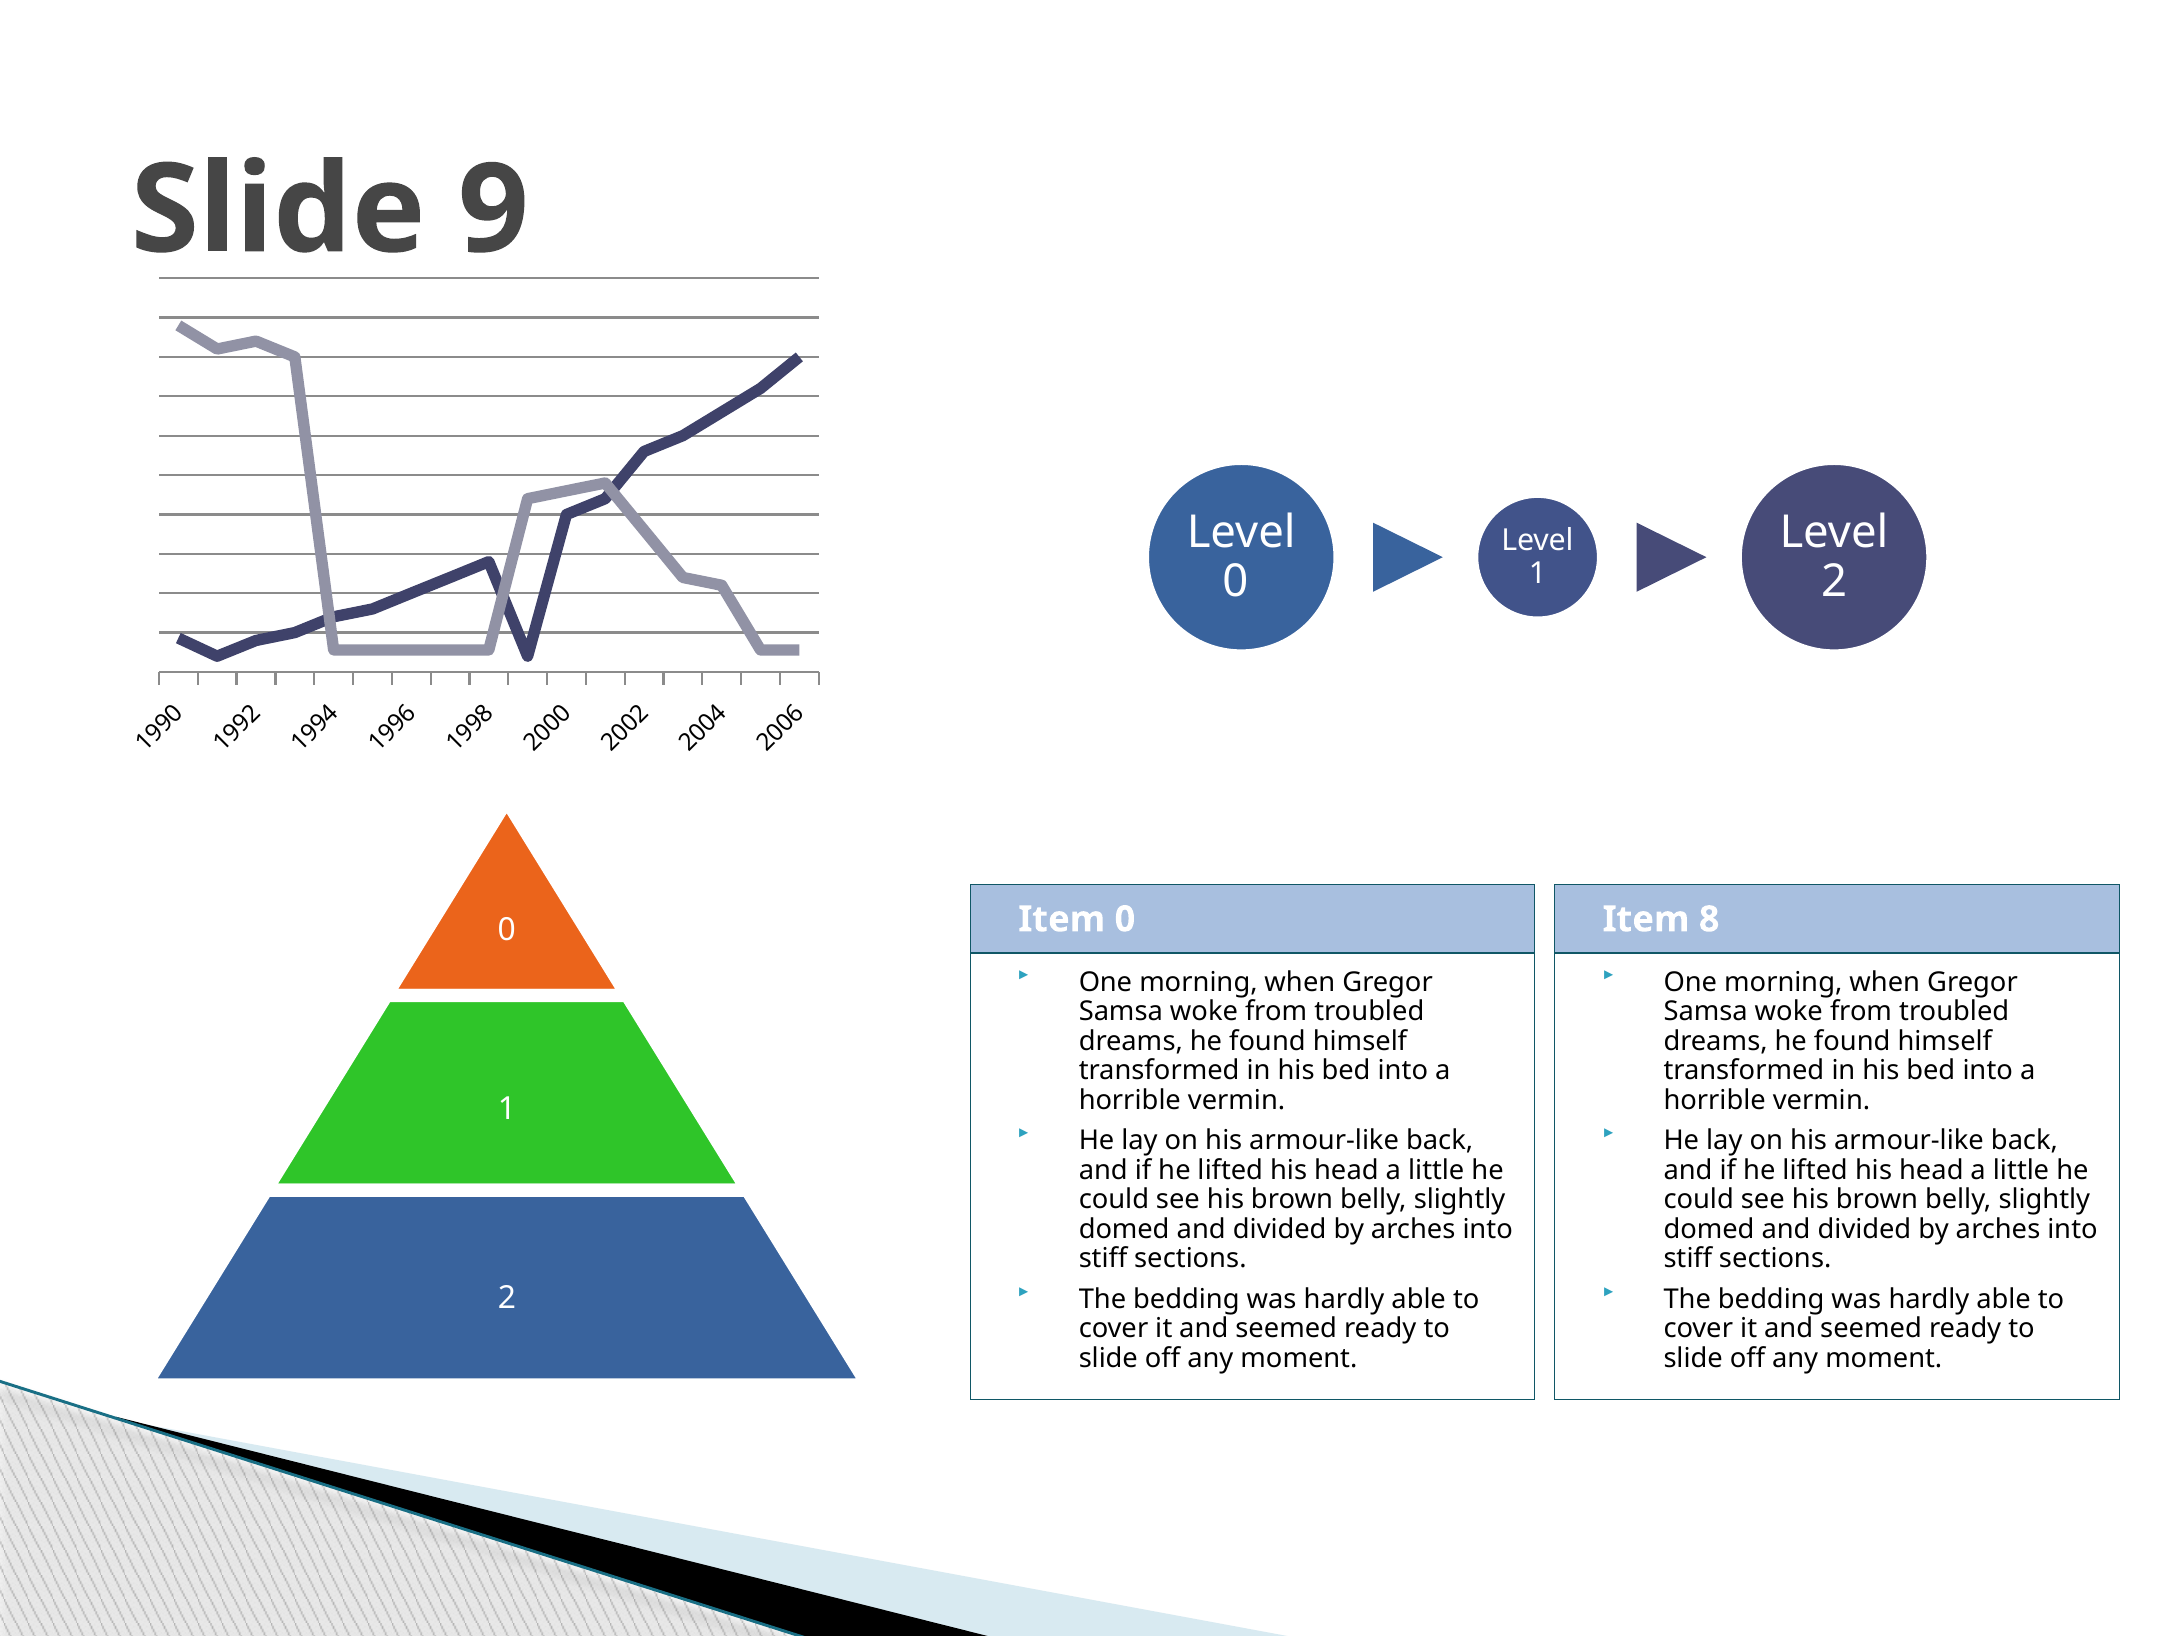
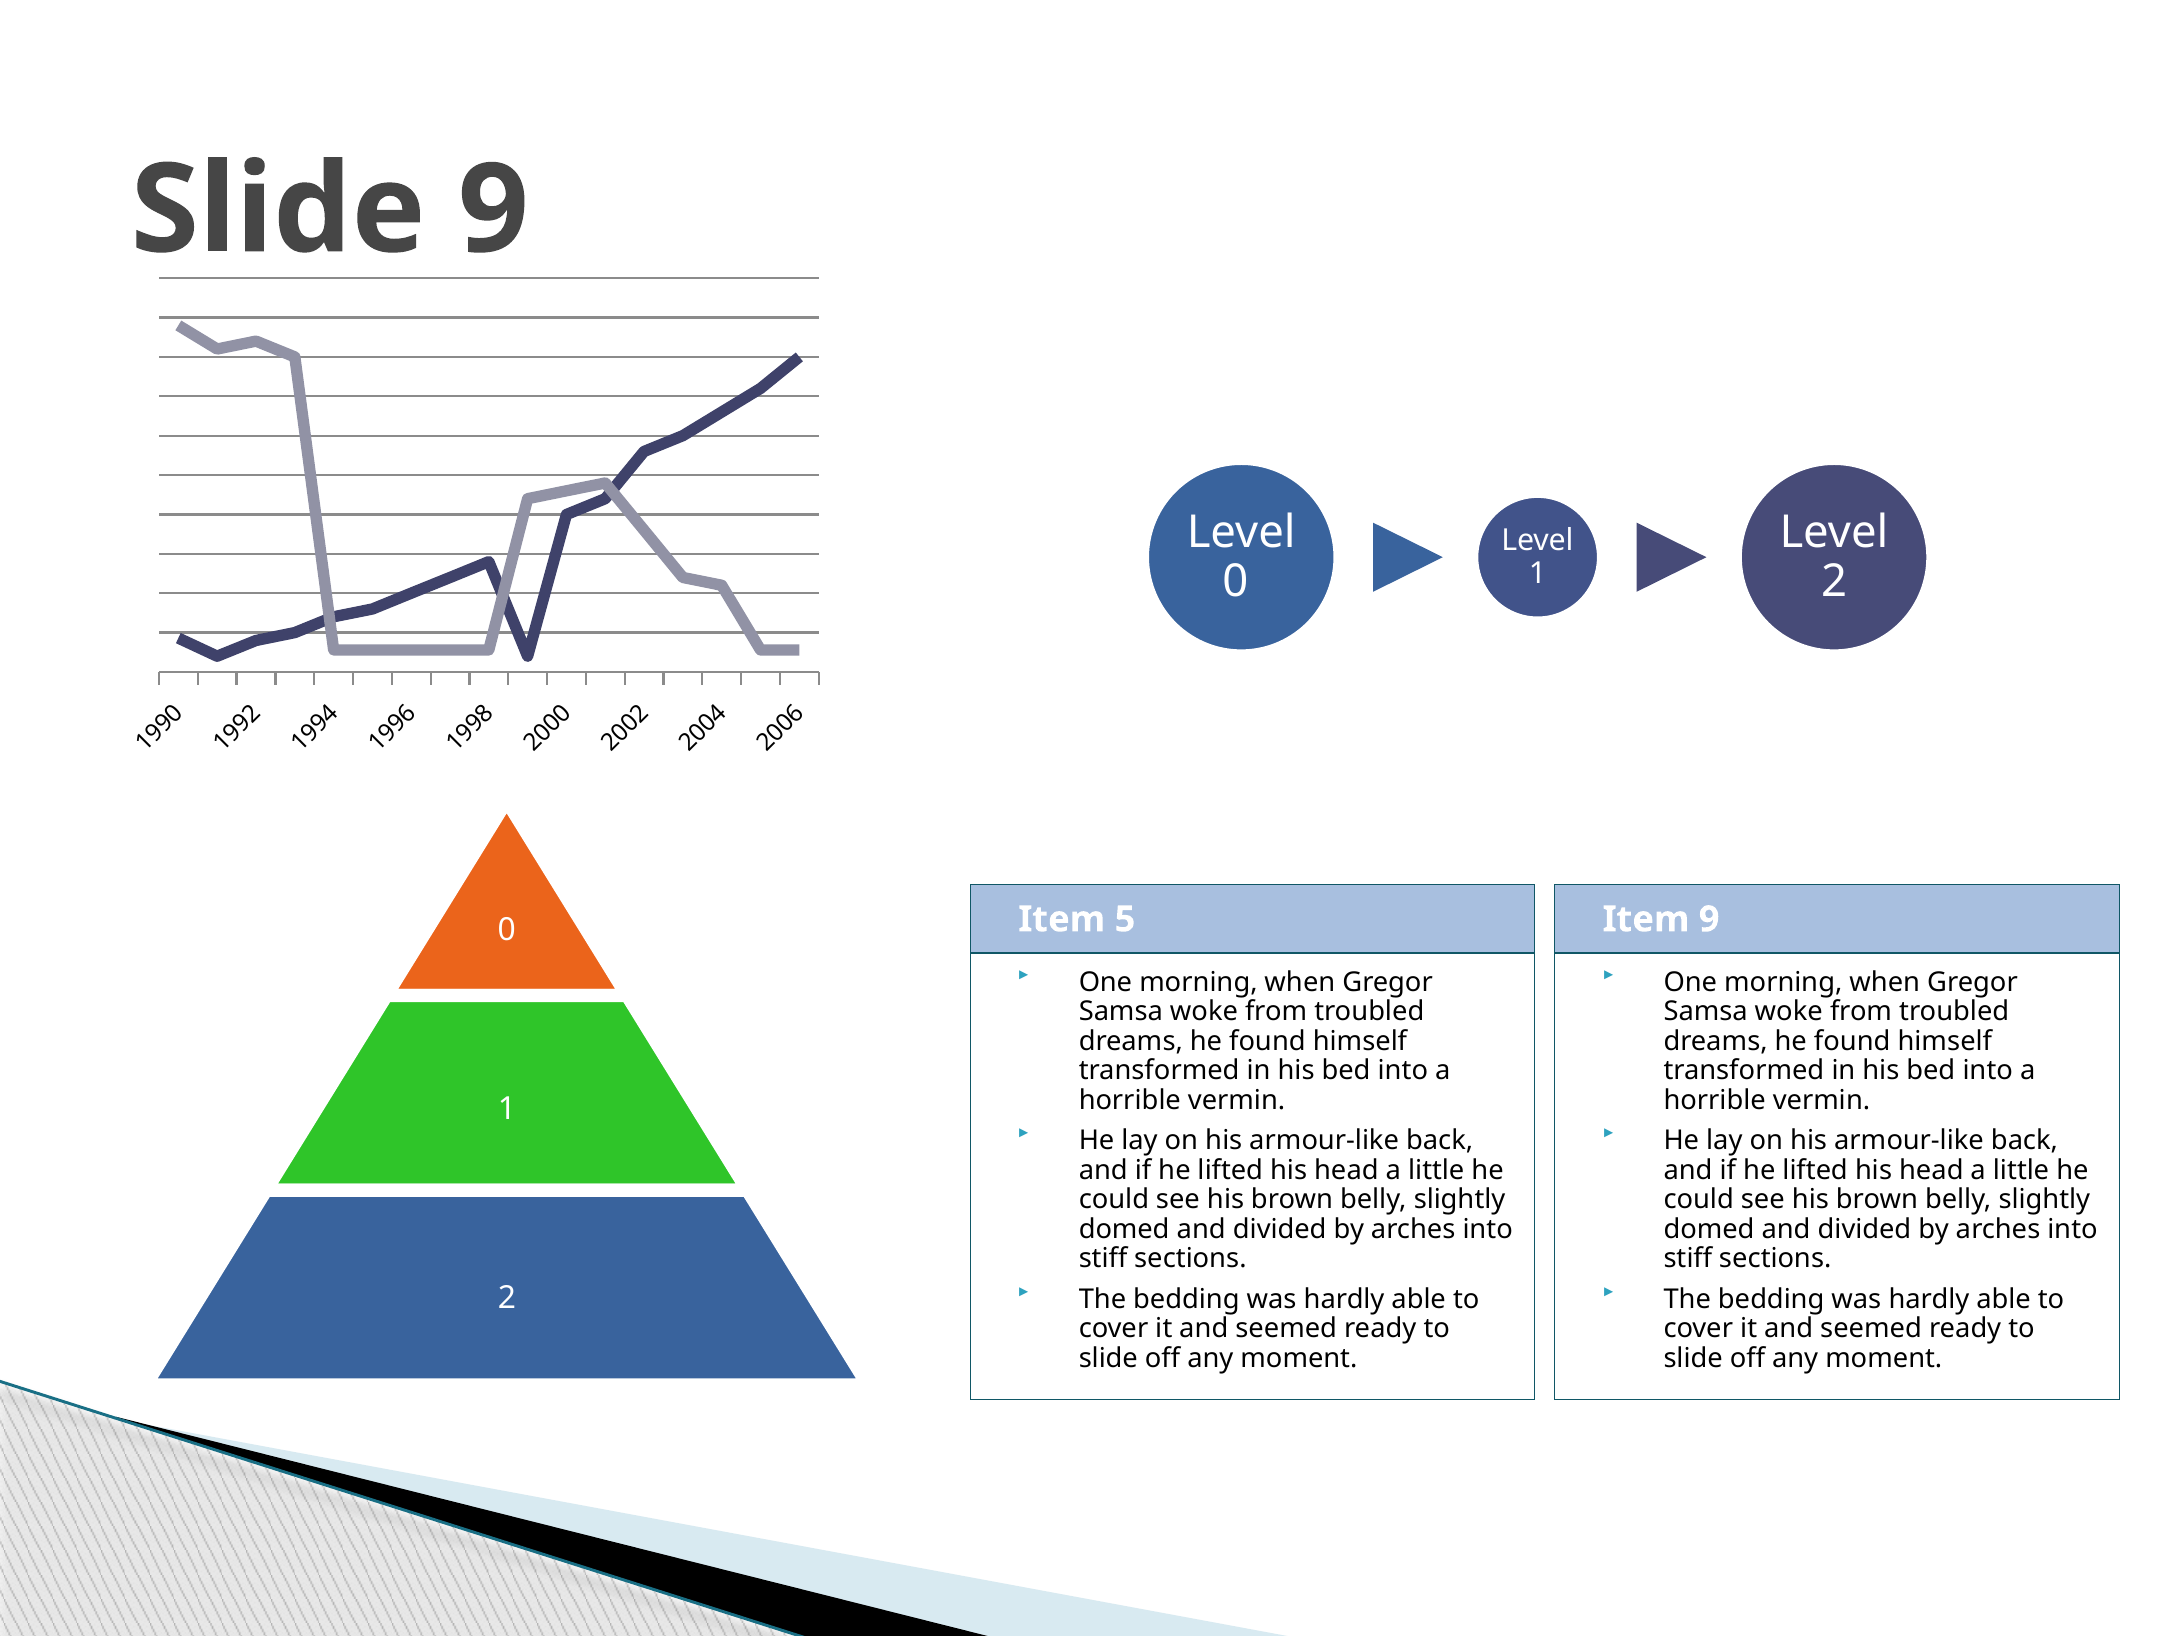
Item 0: 0 -> 5 (1125, 920)
Item 8: 8 -> 9 (1709, 920)
